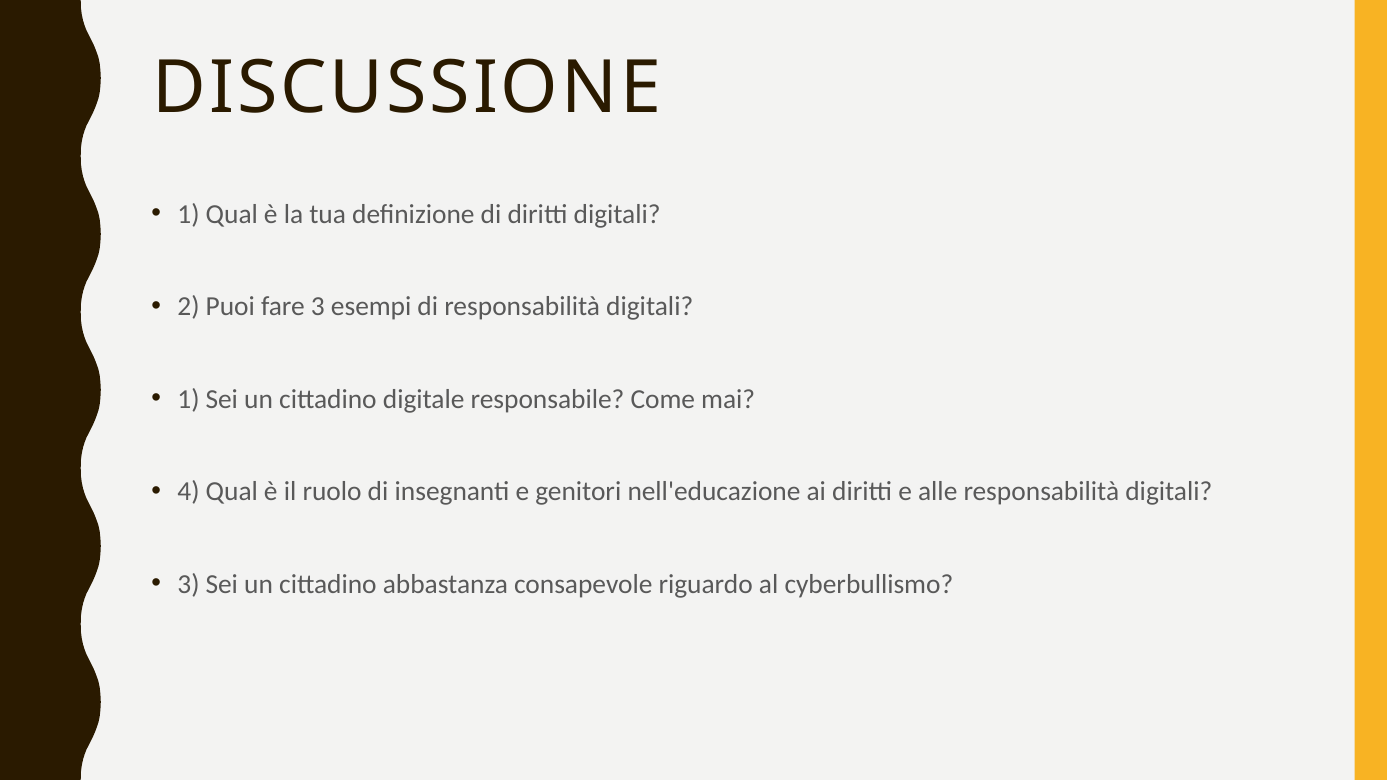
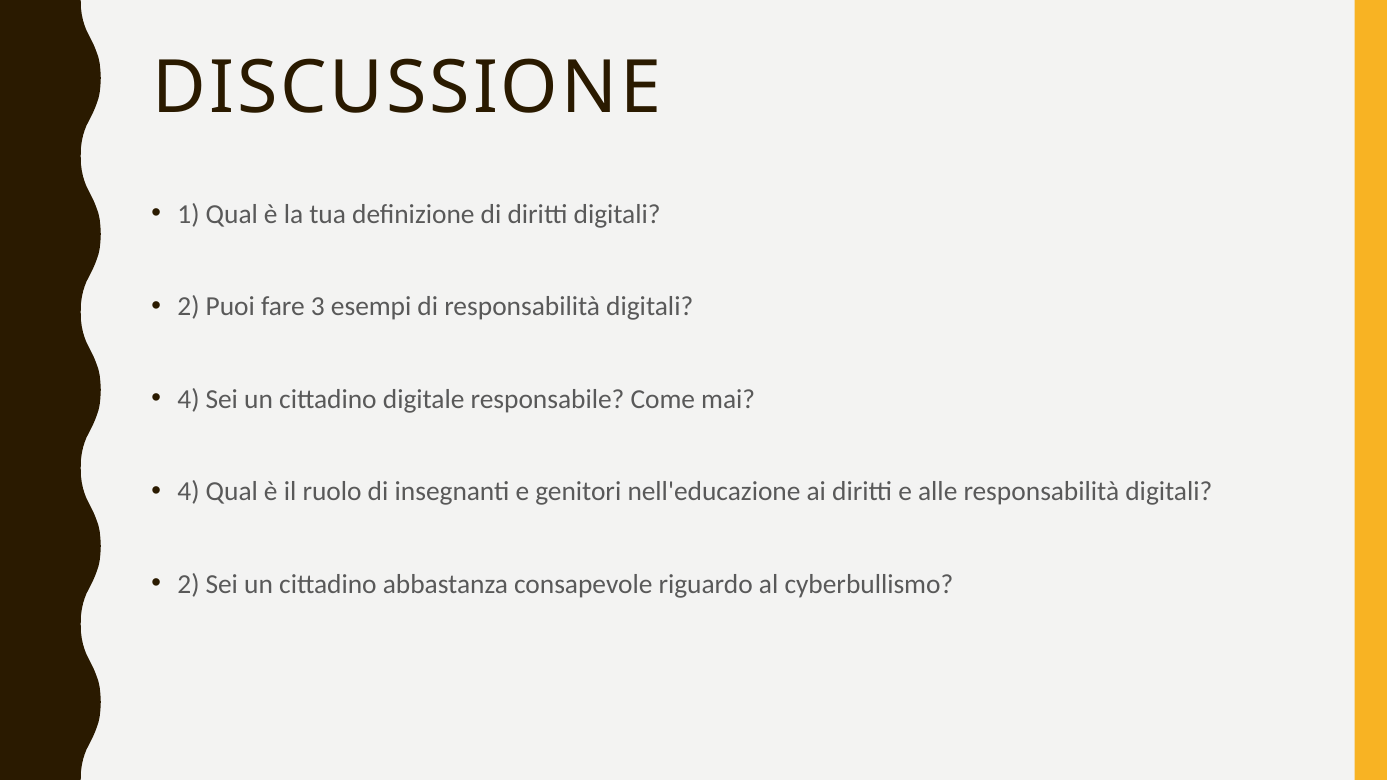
1: 1 -> 4 (188, 399)
3: 3 -> 2 (188, 584)
